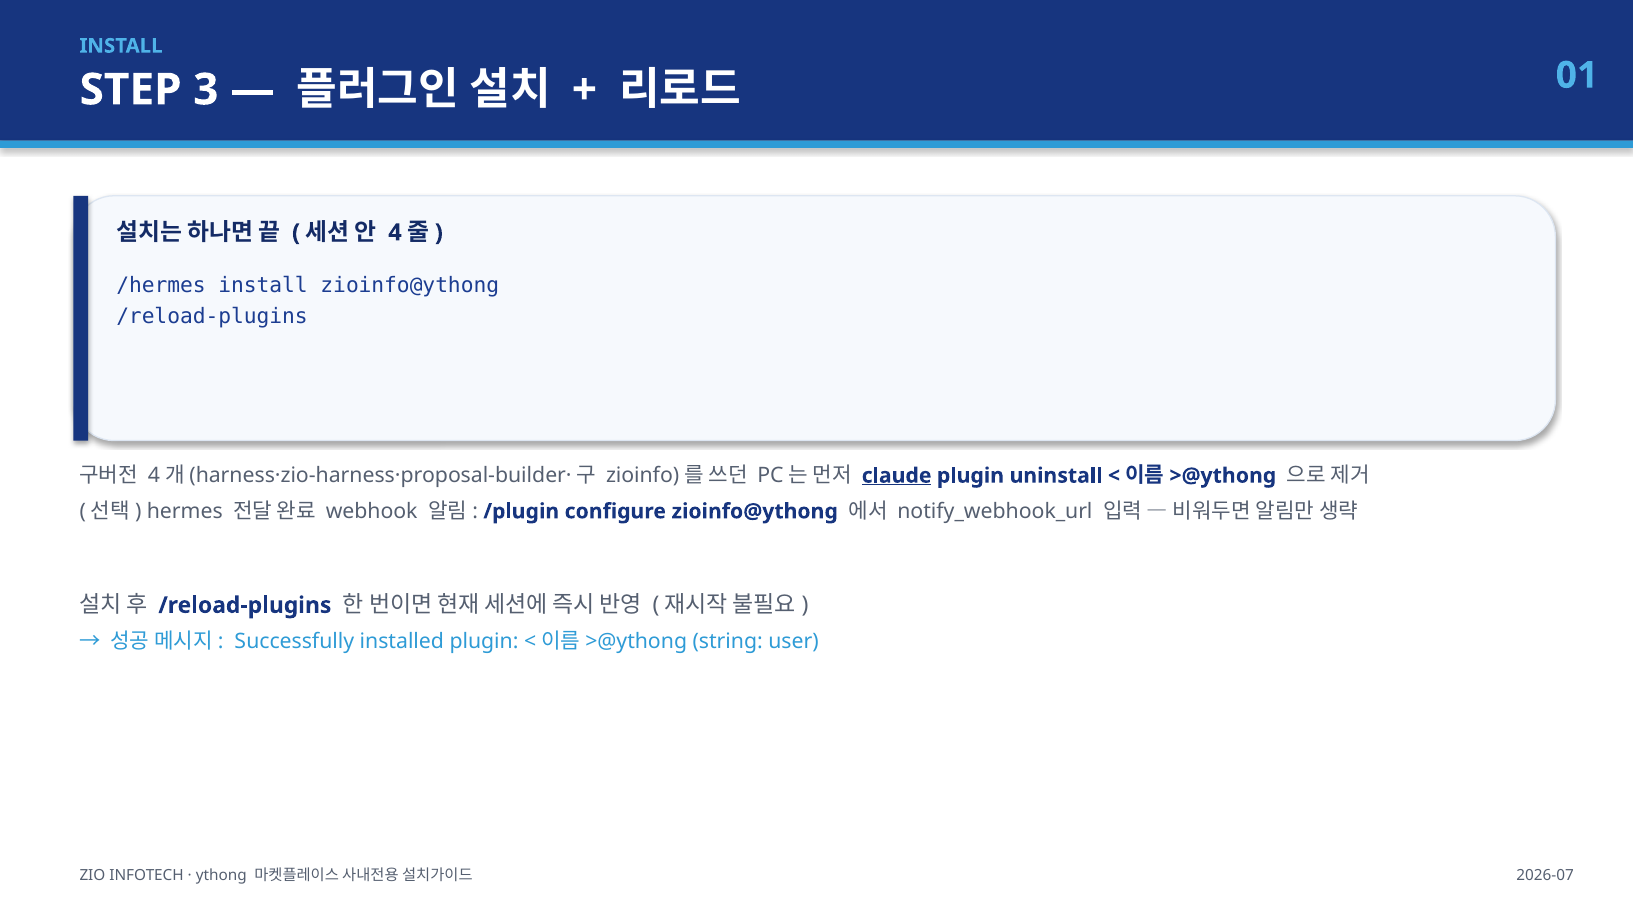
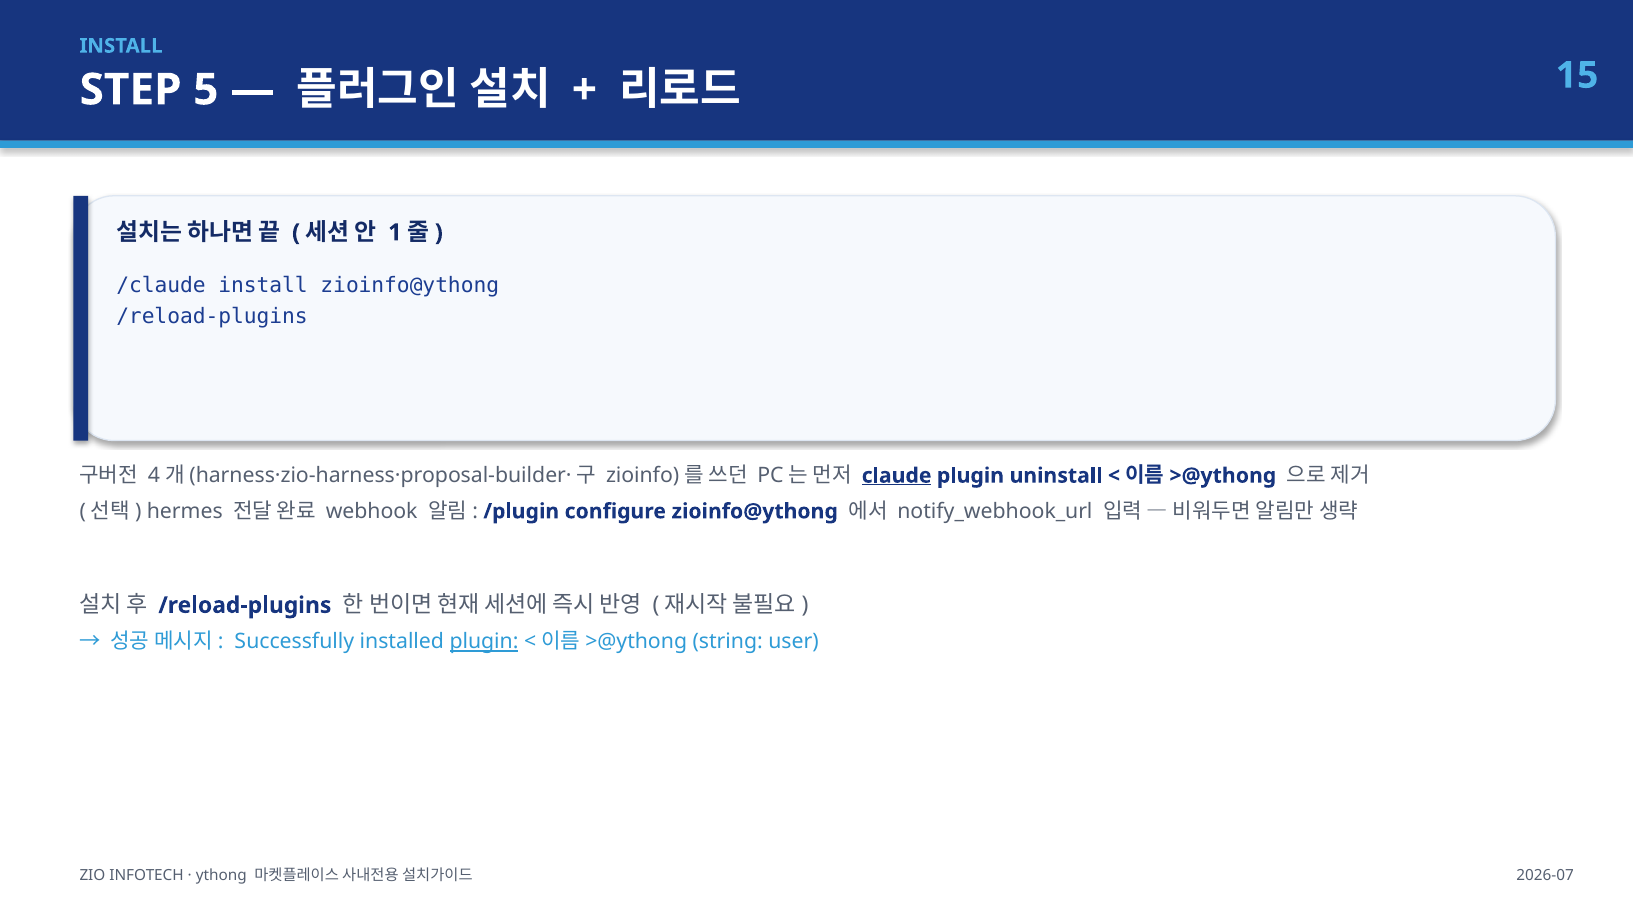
3: 3 -> 5 (206, 90)
01: 01 -> 15 (1577, 75)
4: 4 -> 1 (395, 233)
/hermes: /hermes -> /claude (161, 286)
plugin underline: none -> present (484, 642)
